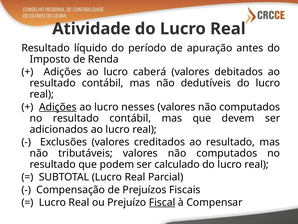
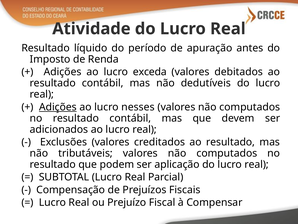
caberá: caberá -> exceda (150, 72)
calculado: calculado -> aplicação (177, 164)
Fiscal underline: present -> none (162, 202)
